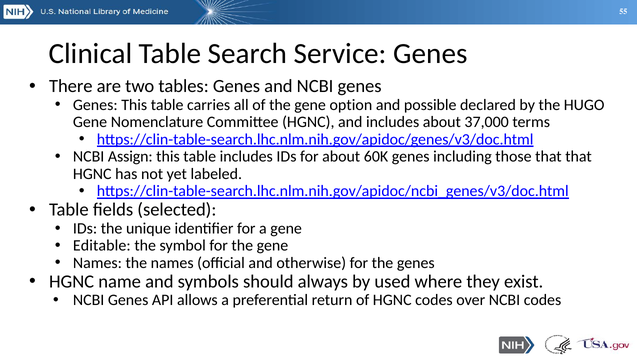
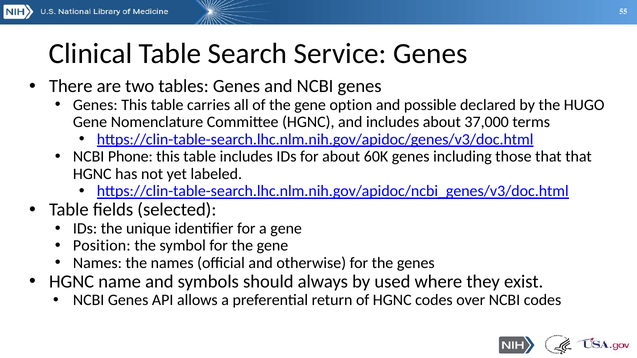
Assign: Assign -> Phone (130, 157)
Editable: Editable -> Position (102, 246)
